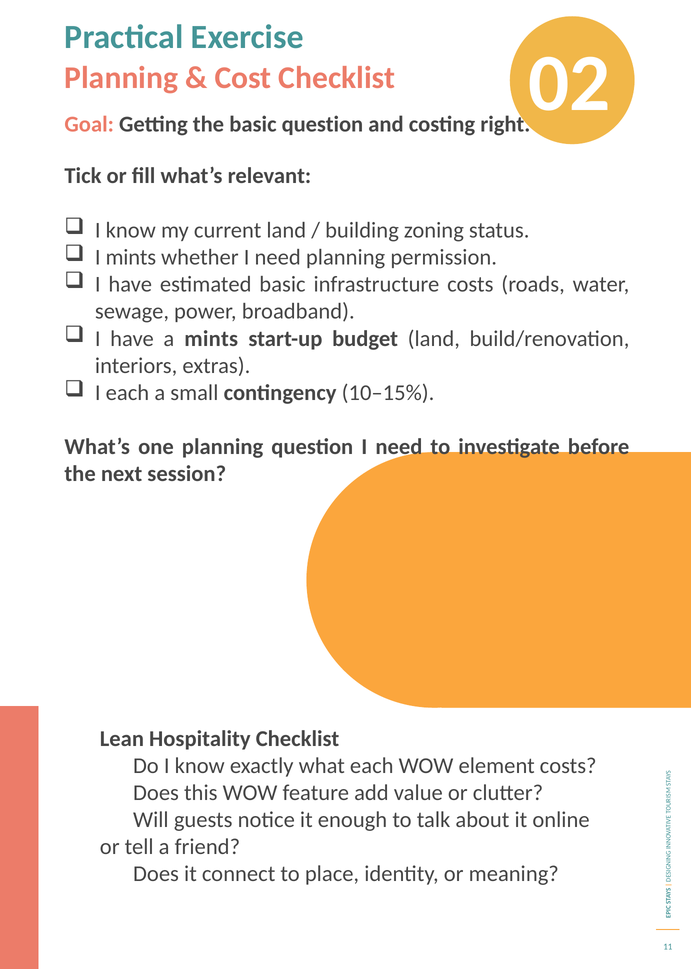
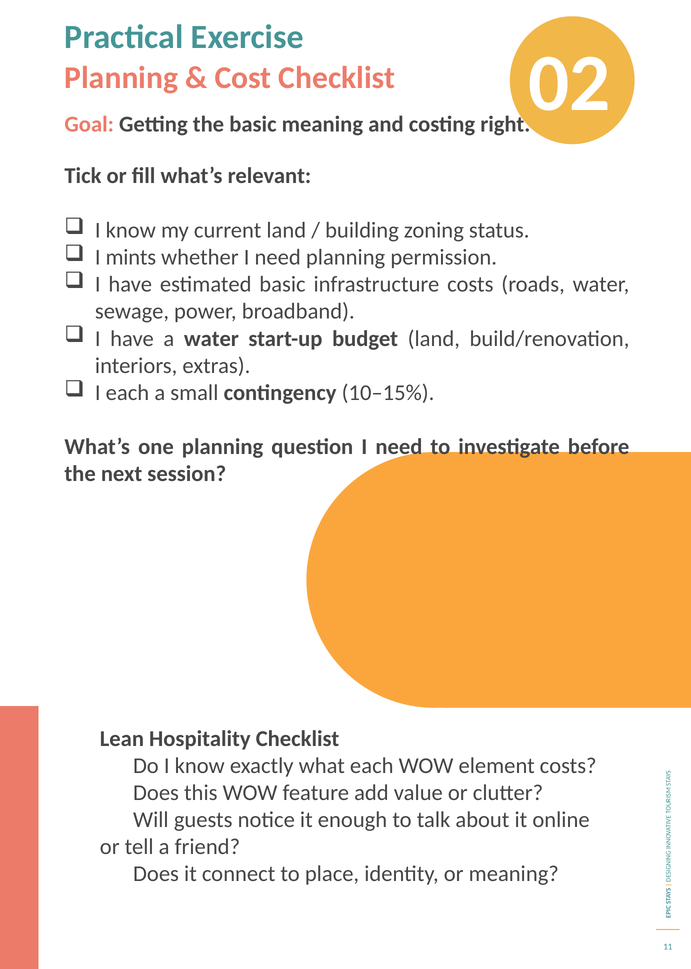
basic question: question -> meaning (322, 124)
a mints: mints -> water (211, 339)
